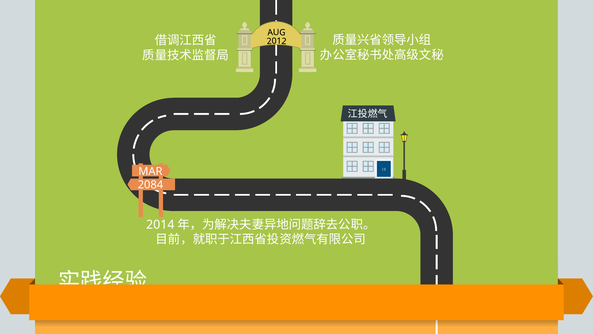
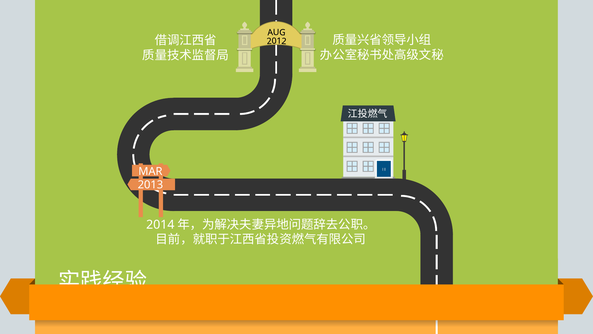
2084: 2084 -> 2013 (150, 184)
